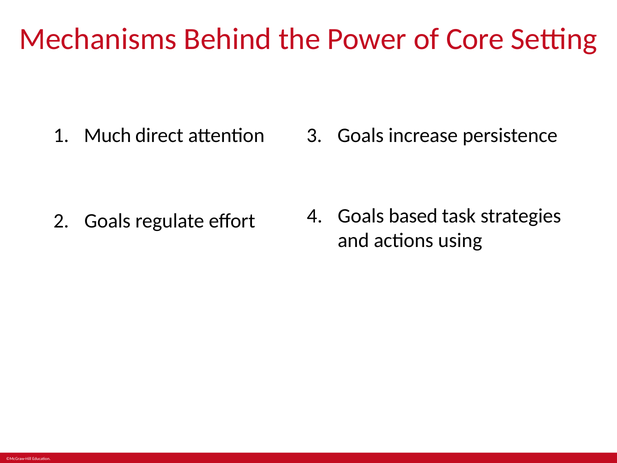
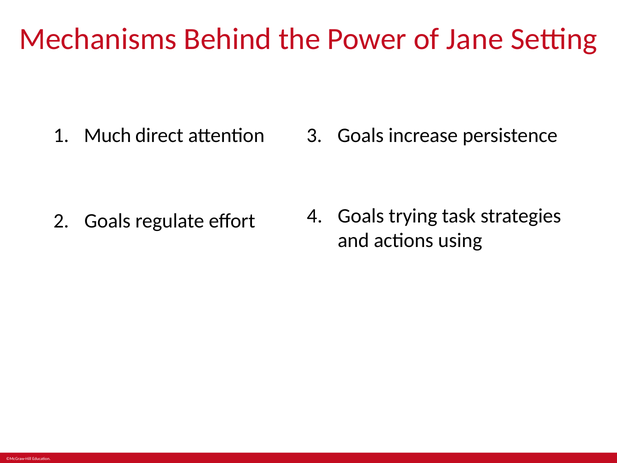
Core: Core -> Jane (475, 39)
based: based -> trying (413, 216)
